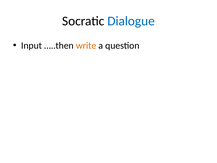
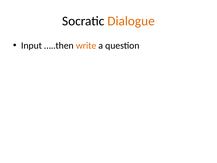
Dialogue colour: blue -> orange (131, 21)
